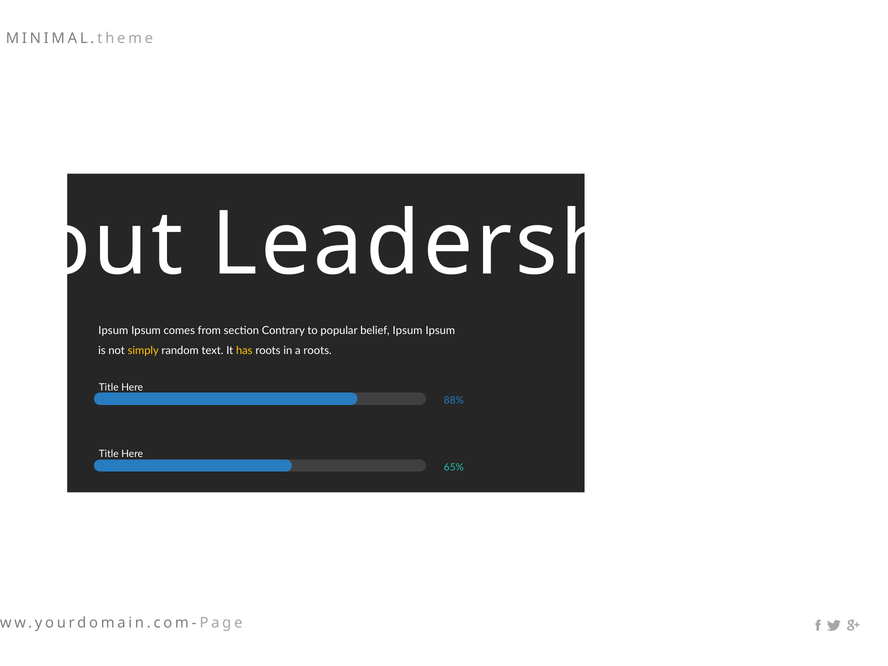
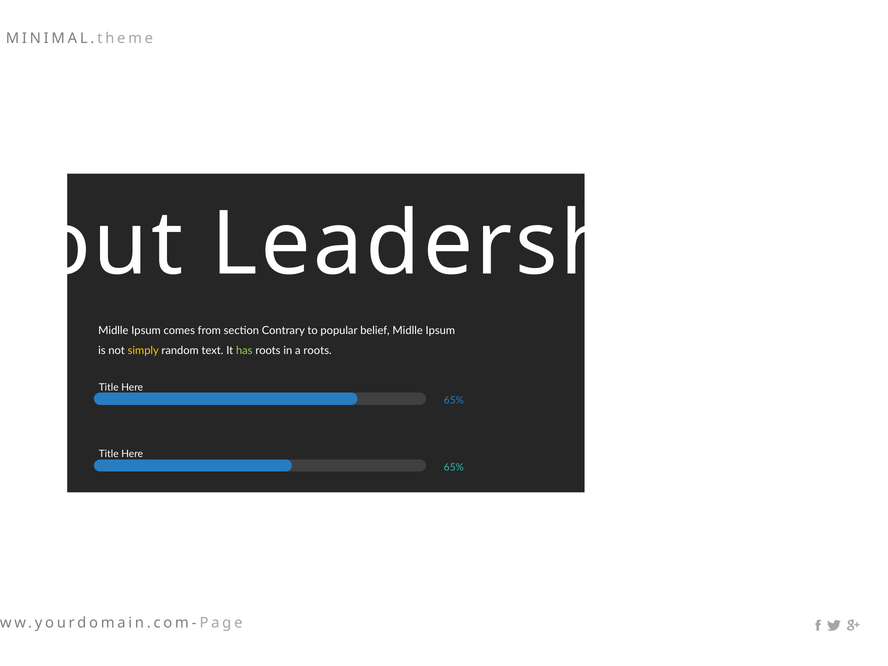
Ipsum: Ipsum -> Midlle (113, 331)
belief Ipsum: Ipsum -> Midlle (408, 331)
has colour: yellow -> light green (244, 351)
88%: 88% -> 65% (454, 400)
